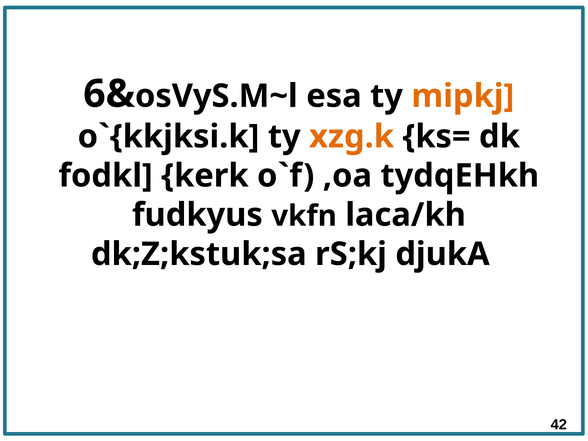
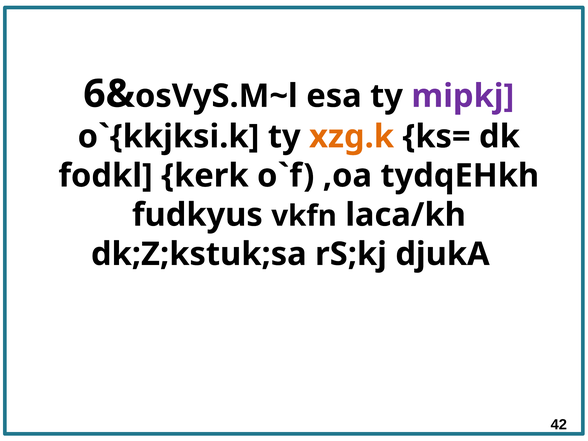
mipkj colour: orange -> purple (463, 96)
